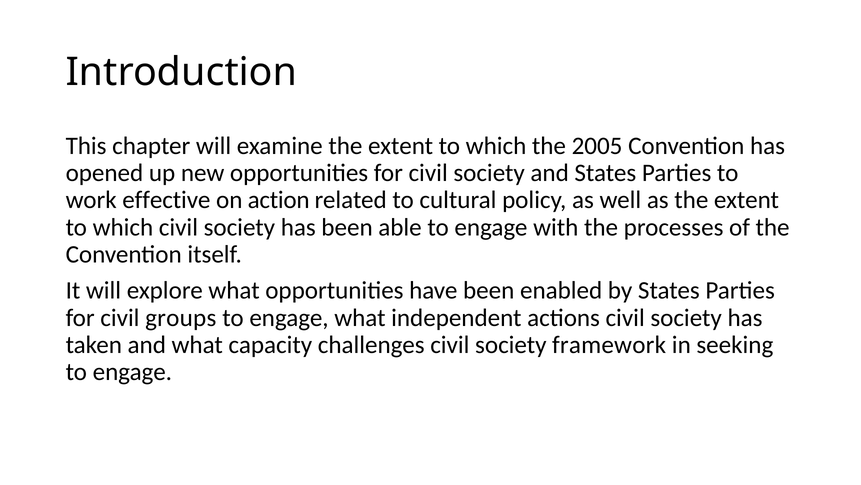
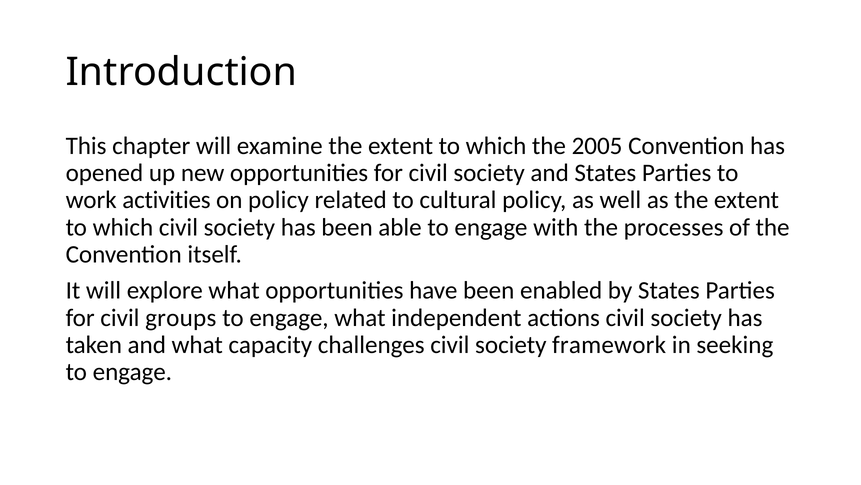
effective: effective -> activities (166, 200)
on action: action -> policy (278, 200)
